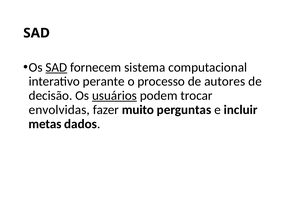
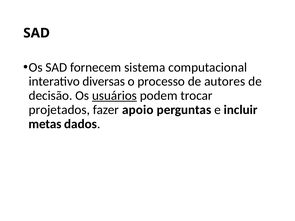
SAD underline: present -> none (56, 67)
perante: perante -> diversas (104, 82)
envolvidas: envolvidas -> projetados (59, 110)
muito: muito -> apoio (138, 110)
